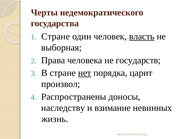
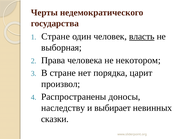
государств: государств -> некотором (138, 60)
нет underline: present -> none (85, 73)
взимание: взимание -> выбирает (113, 108)
жизнь: жизнь -> сказки (55, 119)
